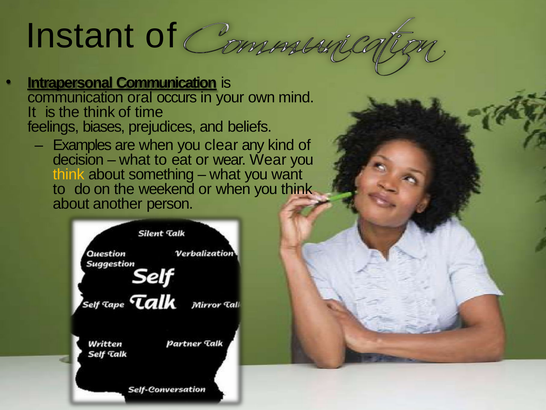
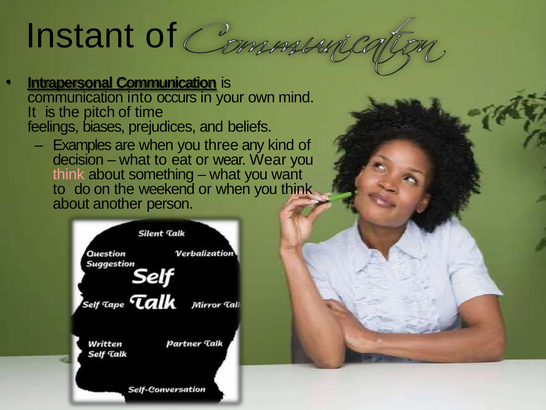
oral: oral -> into (140, 97)
the think: think -> pitch (99, 112)
clear: clear -> three (221, 145)
think colour: yellow -> pink (69, 174)
